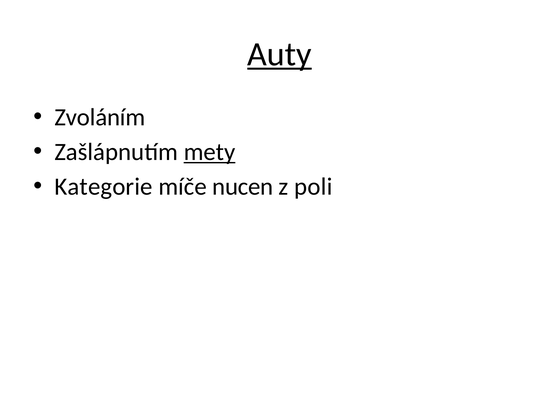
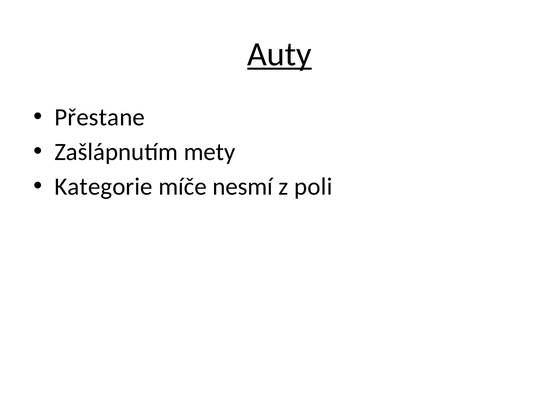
Zvoláním: Zvoláním -> Přestane (100, 117)
mety underline: present -> none (210, 152)
nucen: nucen -> nesmí (243, 187)
